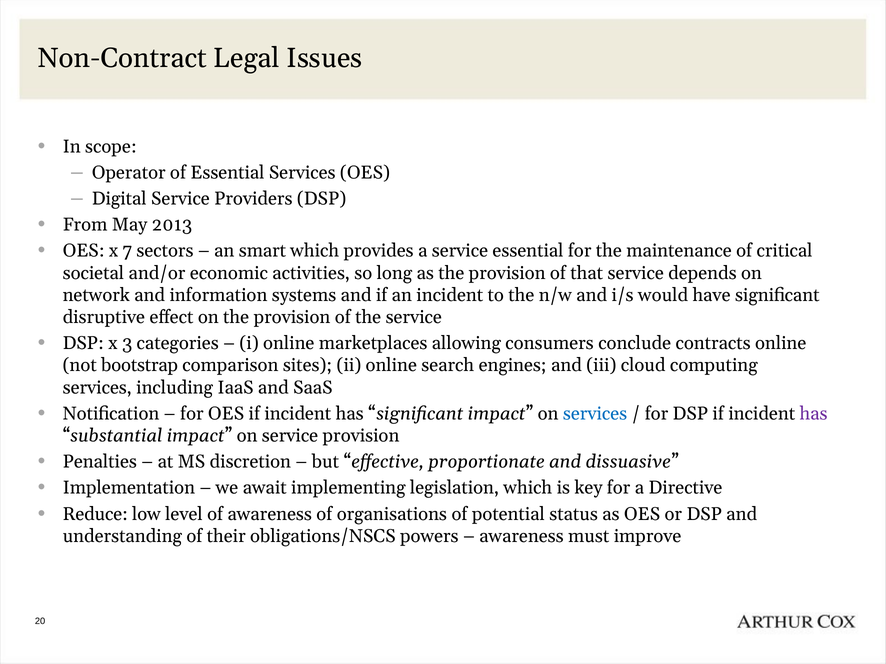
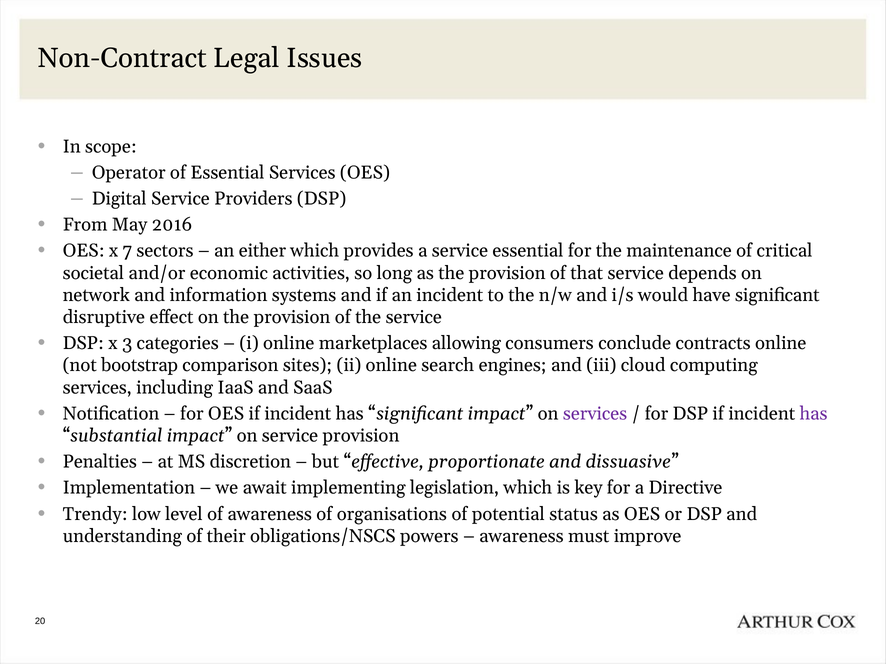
2013: 2013 -> 2016 (172, 225)
smart: smart -> either (262, 251)
services colour: blue -> purple (595, 414)
Reduce: Reduce -> Trendy (95, 514)
